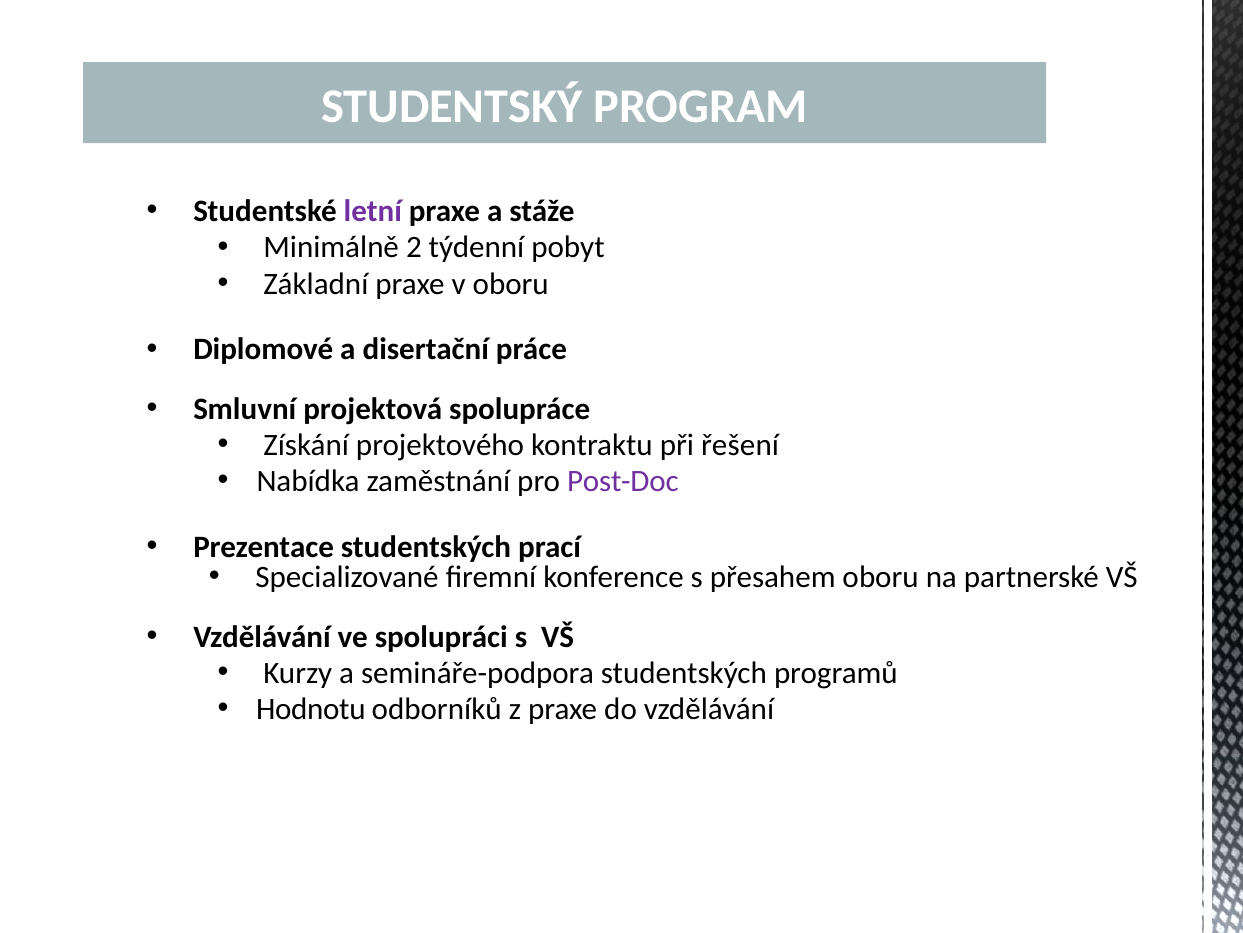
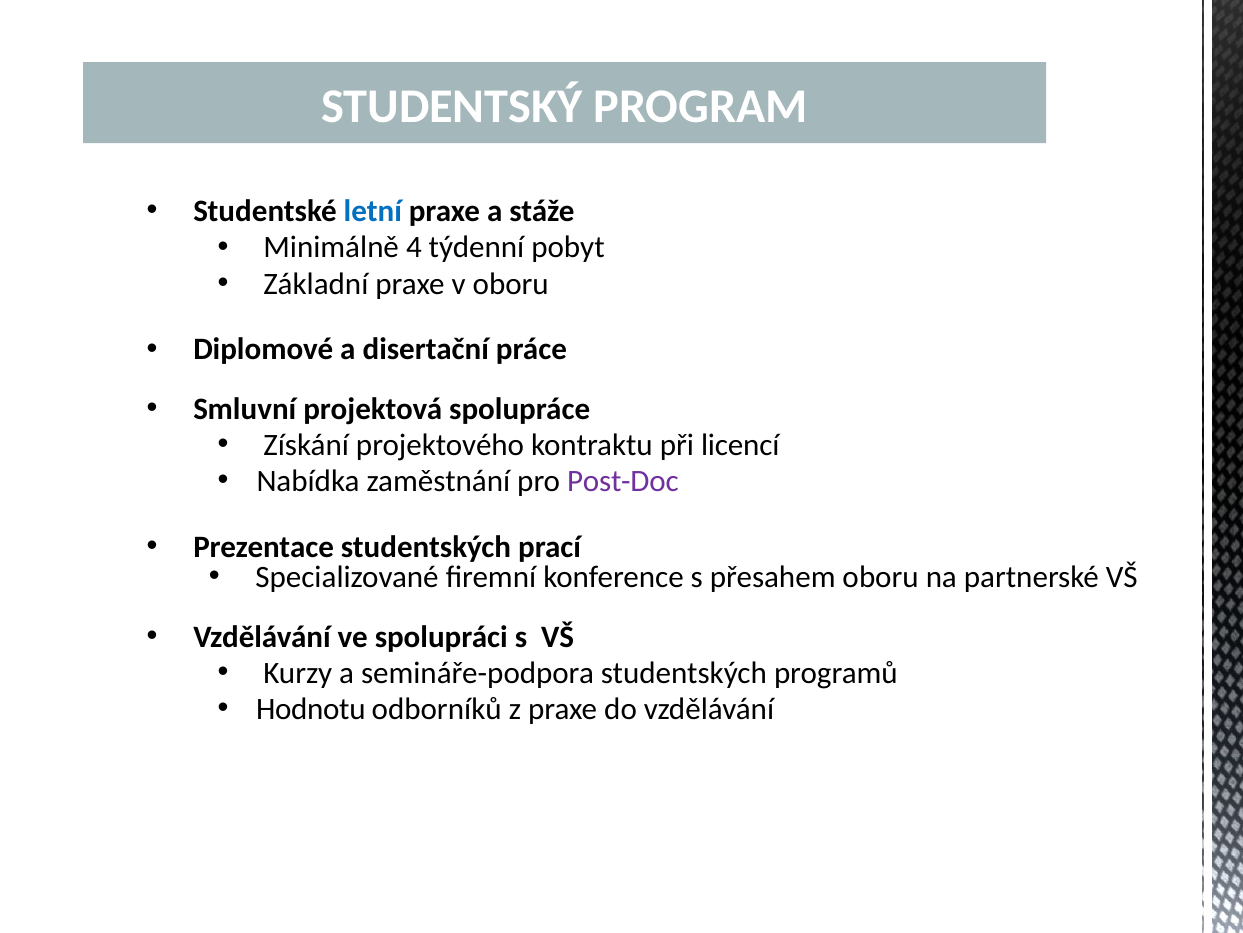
letní colour: purple -> blue (373, 211)
2: 2 -> 4 (414, 247)
řešení: řešení -> licencí (740, 445)
